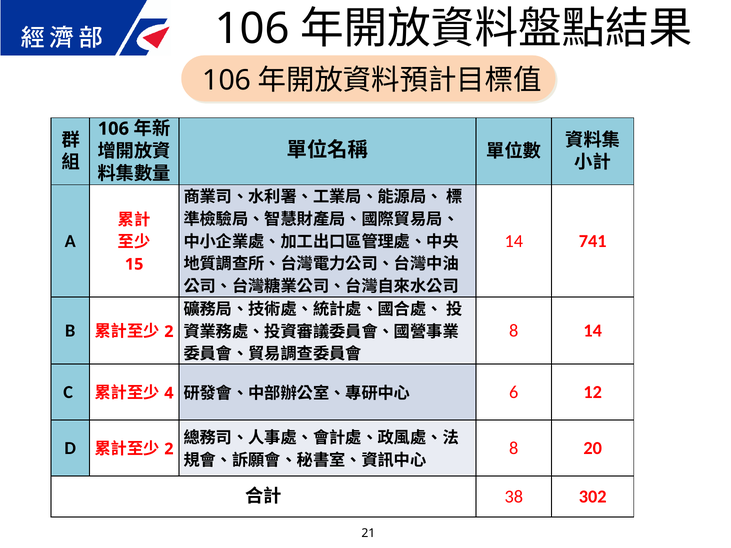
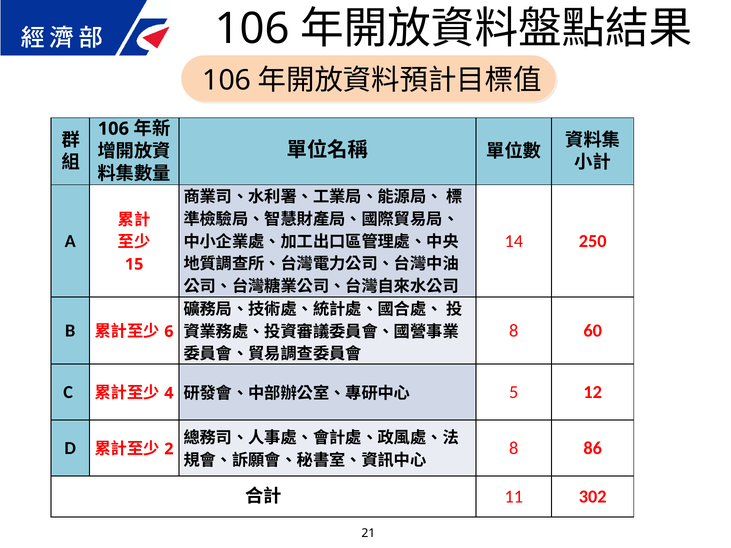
741: 741 -> 250 (593, 241)
2: 2 -> 6 (169, 332)
8 14: 14 -> 60 (593, 331)
6: 6 -> 5 (514, 392)
20: 20 -> 86 (593, 448)
38: 38 -> 11 (514, 497)
